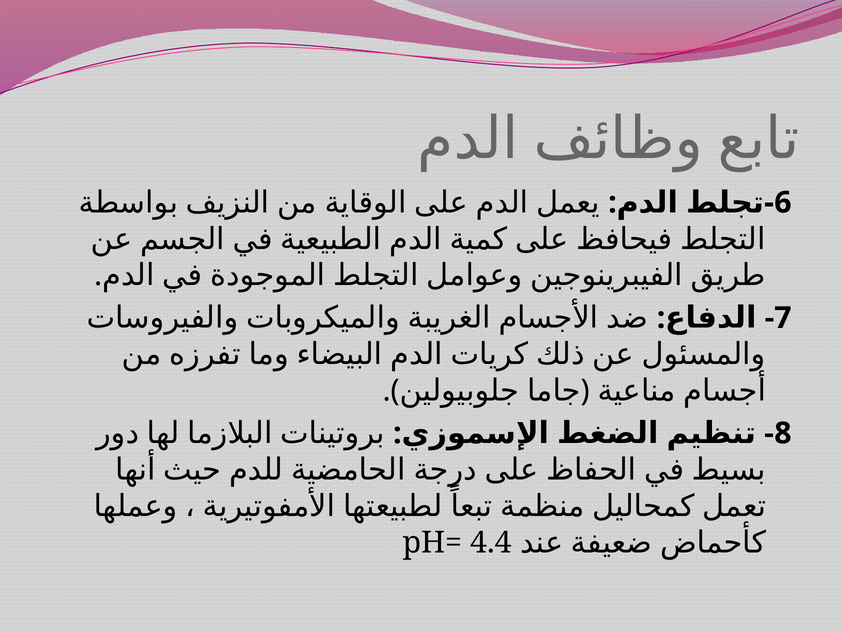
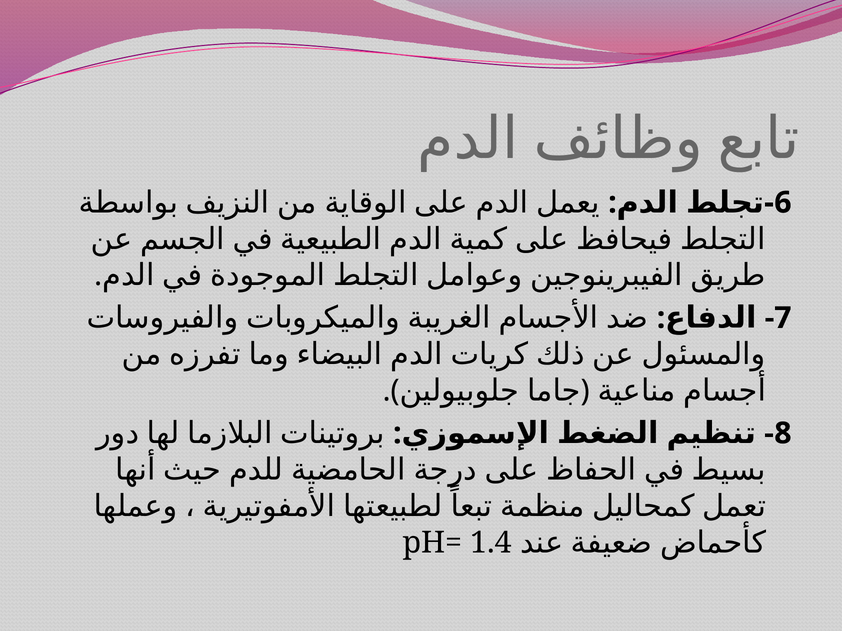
4.4: 4.4 -> 1.4 (491, 543)
